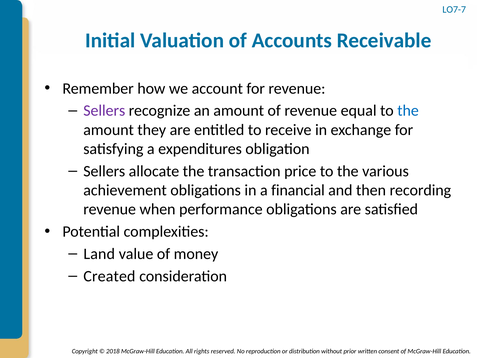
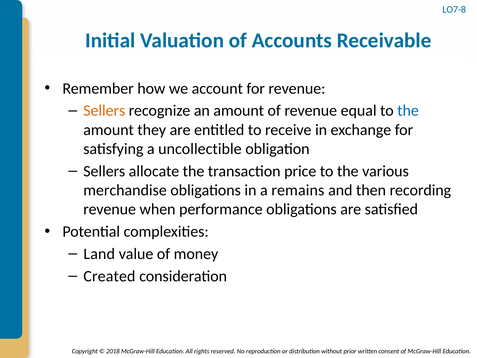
LO7-7: LO7-7 -> LO7-8 (454, 9)
Sellers colour: purple -> orange (104, 111)
expenditures: expenditures -> uncollectible (200, 149)
achievement: achievement -> merchandise (125, 190)
financial: financial -> remains (298, 190)
